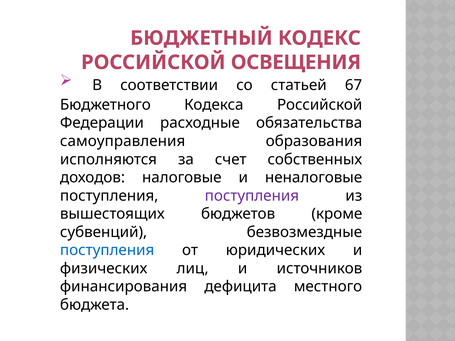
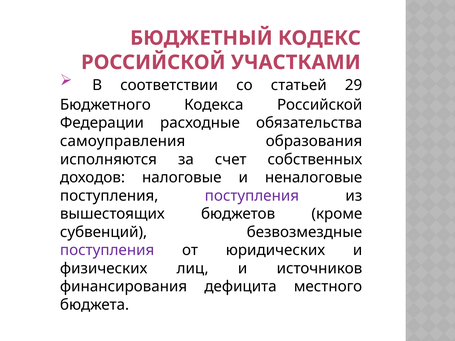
ОСВЕЩЕНИЯ: ОСВЕЩЕНИЯ -> УЧАСТКАМИ (296, 62)
67: 67 -> 29 (354, 85)
поступления colour: blue -> purple (107, 250)
